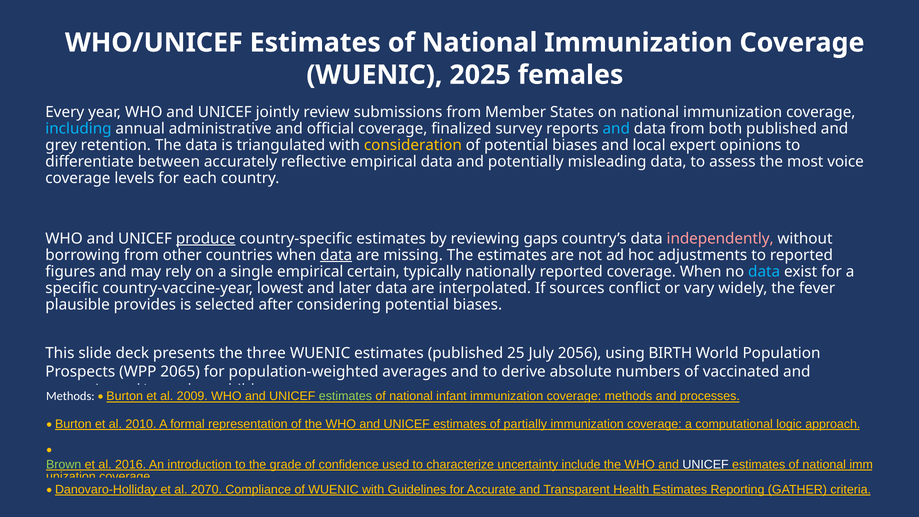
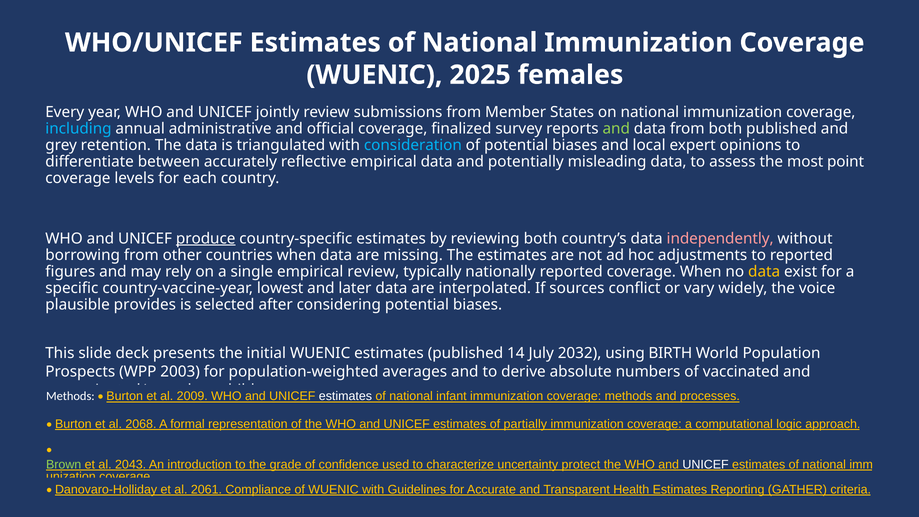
and colour: light blue -> light green (616, 129)
consideration colour: yellow -> light blue (413, 145)
voice: voice -> point (846, 162)
reviewing gaps: gaps -> both (541, 238)
data underline: present -> none (336, 255)
empirical certain: certain -> review (373, 272)
data colour: light blue -> yellow (764, 272)
fever: fever -> voice (817, 288)
three: three -> initial (266, 353)
25: 25 -> 14 (516, 353)
2056: 2056 -> 2032 (580, 353)
2065: 2065 -> 2003 (180, 372)
estimates colour: light green -> white (345, 396)
2010: 2010 -> 2068 (141, 424)
2016: 2016 -> 2043 (131, 464)
include: include -> protect (581, 464)
2070: 2070 -> 2061 (206, 489)
